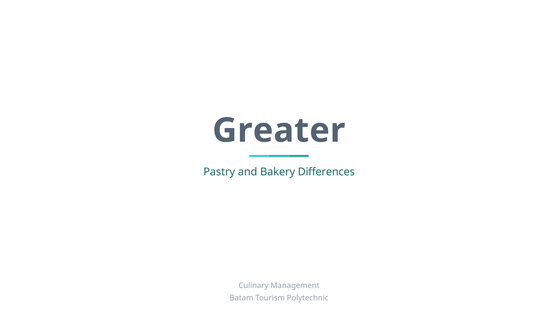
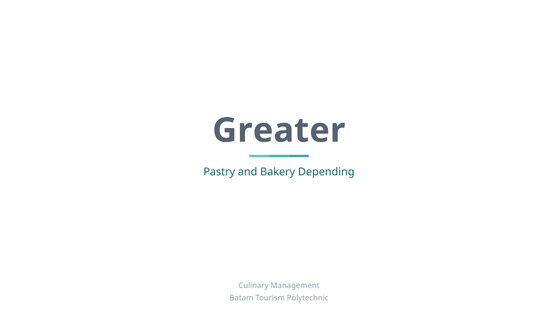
Differences: Differences -> Depending (326, 172)
